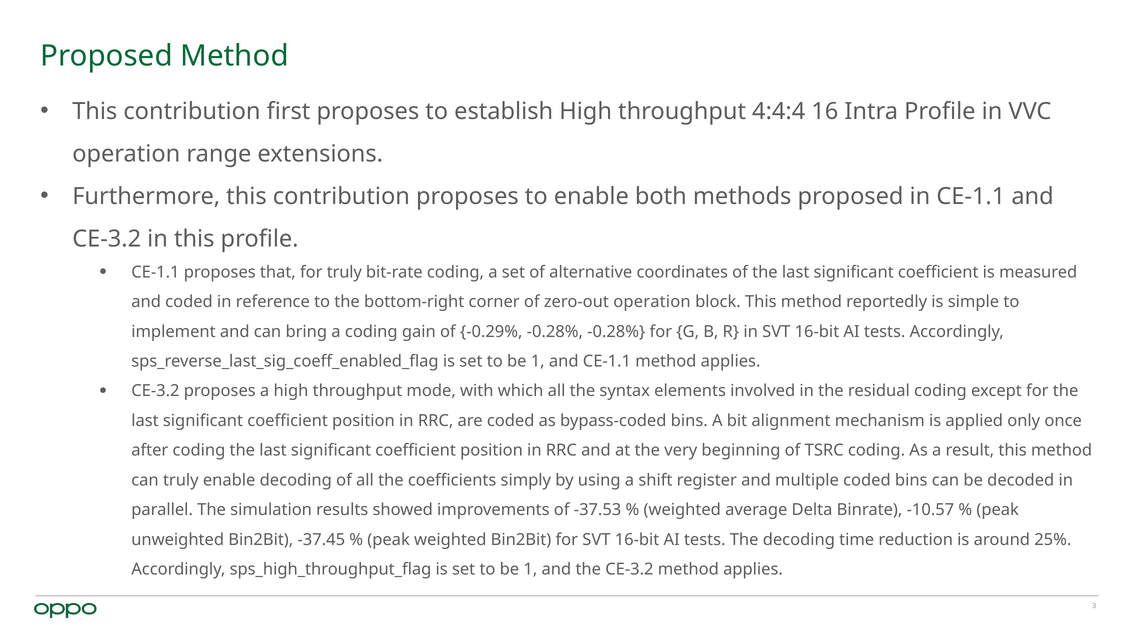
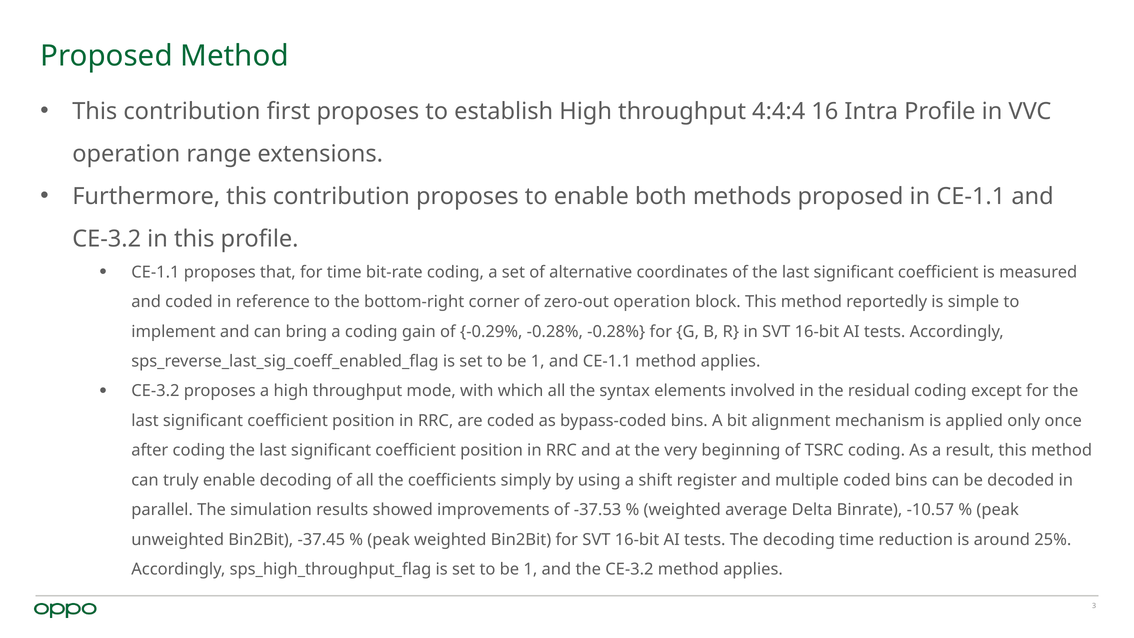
for truly: truly -> time (344, 272)
